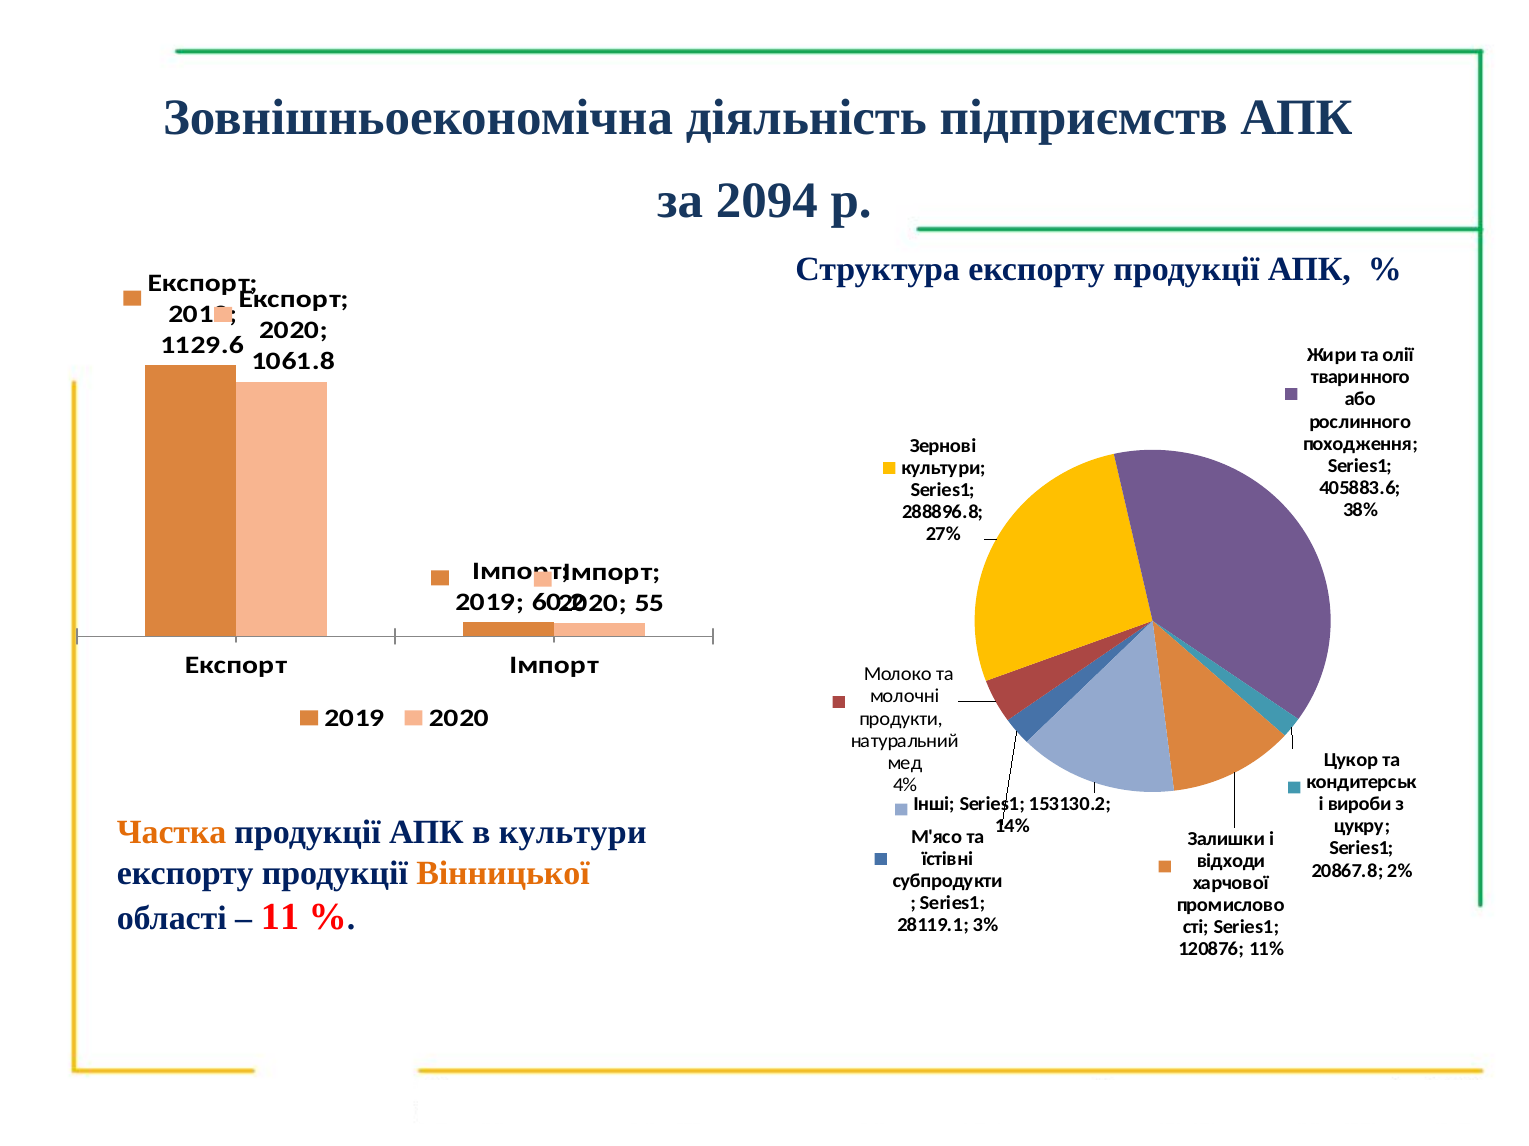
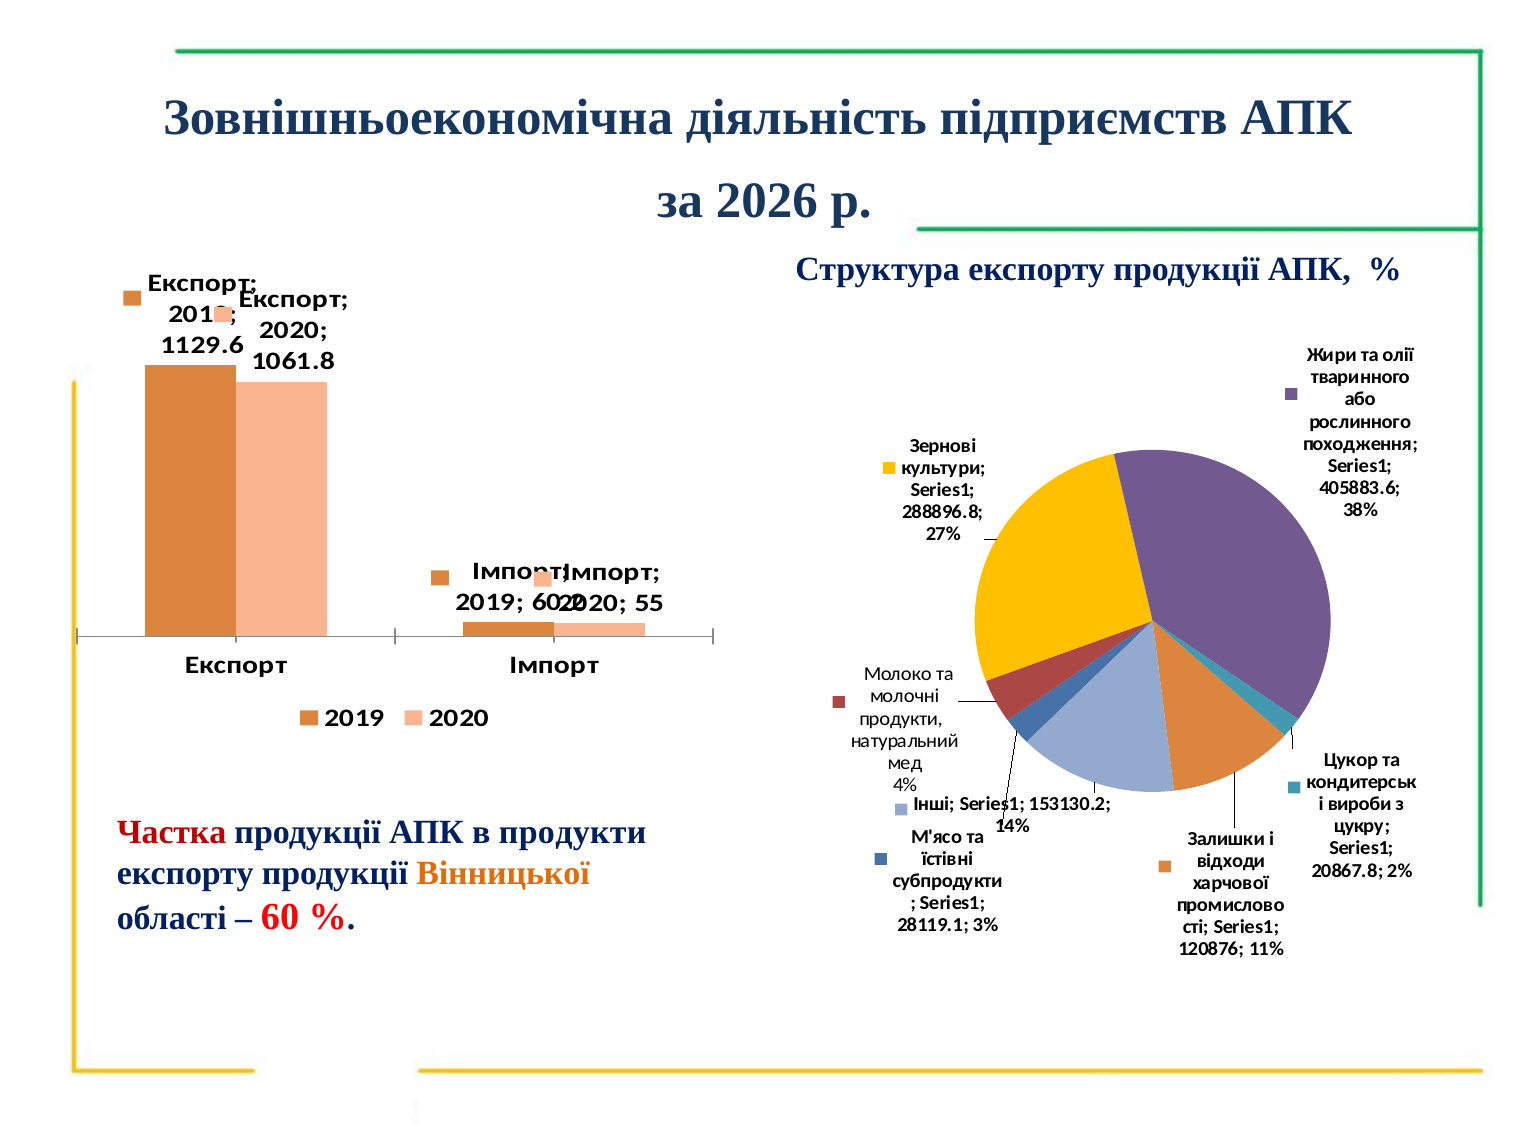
2094: 2094 -> 2026 (767, 200)
Частка colour: orange -> red (172, 833)
в культури: культури -> продукти (573, 833)
11: 11 -> 60 (280, 917)
